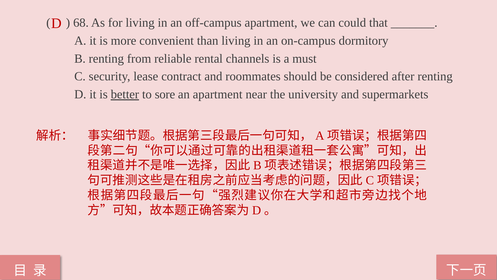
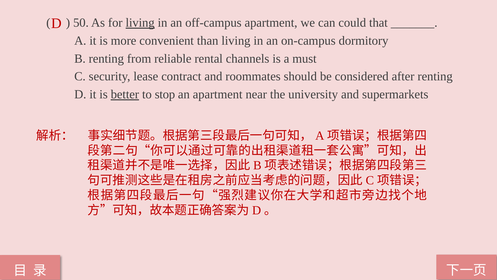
68: 68 -> 50 (81, 23)
living underline: none -> present (140, 23)
sore: sore -> stop (165, 94)
